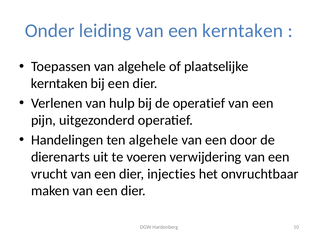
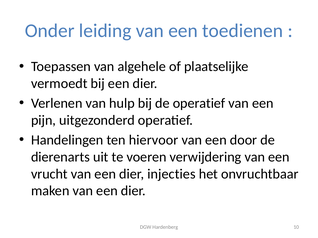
een kerntaken: kerntaken -> toedienen (243, 31)
kerntaken: kerntaken -> vermoedt (59, 84)
ten algehele: algehele -> hiervoor (154, 140)
